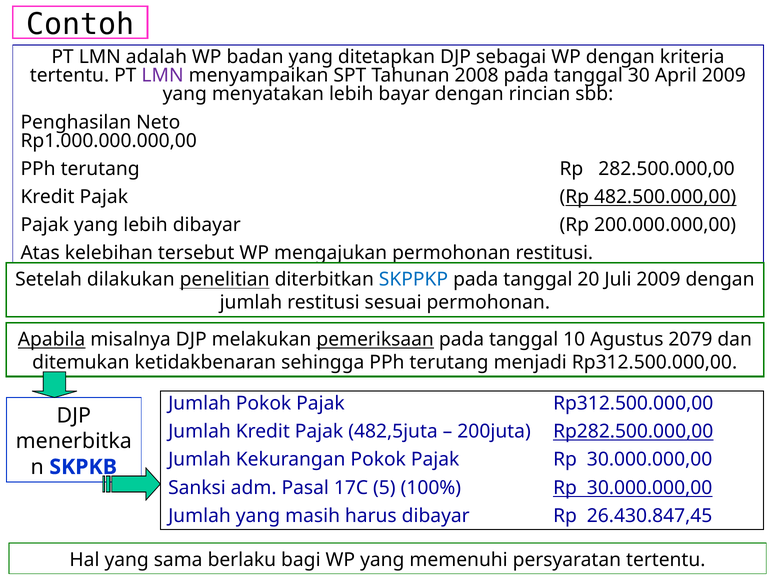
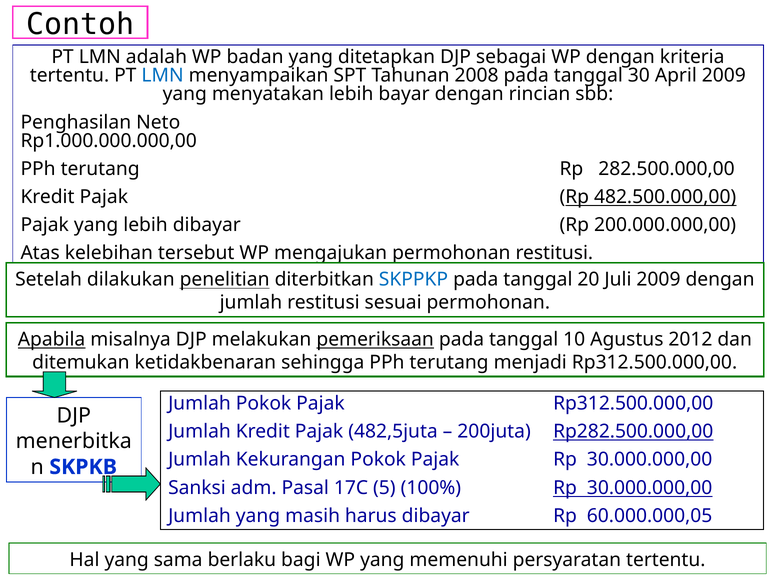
LMN colour: purple -> blue (163, 76)
2079: 2079 -> 2012 (690, 340)
26.430.847,45: 26.430.847,45 -> 60.000.000,05 (650, 516)
